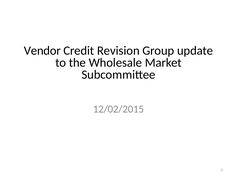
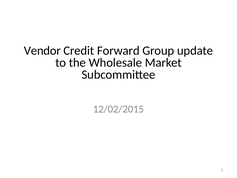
Revision: Revision -> Forward (118, 51)
